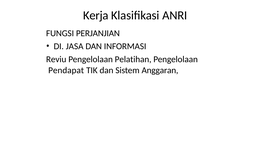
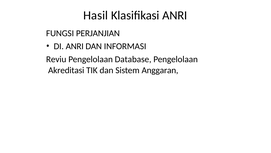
Kerja: Kerja -> Hasil (96, 15)
DI JASA: JASA -> ANRI (75, 46)
Pelatihan: Pelatihan -> Database (133, 59)
Pendapat: Pendapat -> Akreditasi (66, 70)
